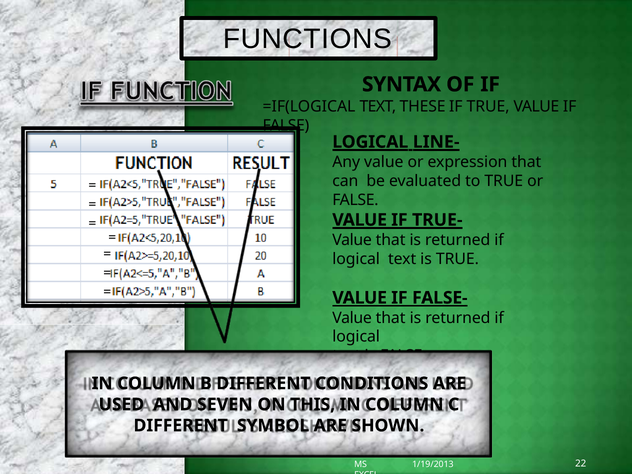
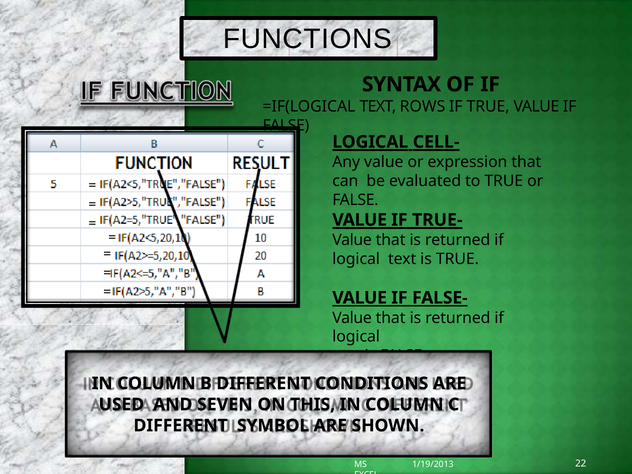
THESE: THESE -> ROWS (422, 106)
LINE-: LINE- -> CELL- (436, 142)
